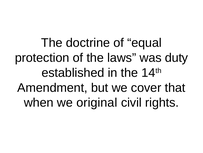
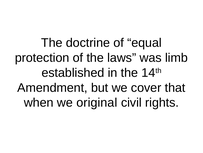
duty: duty -> limb (176, 58)
